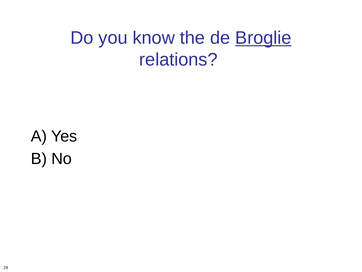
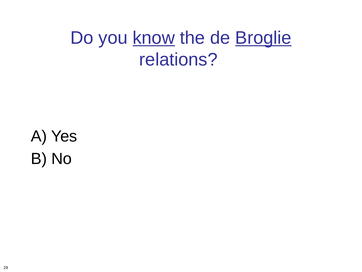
know underline: none -> present (154, 38)
